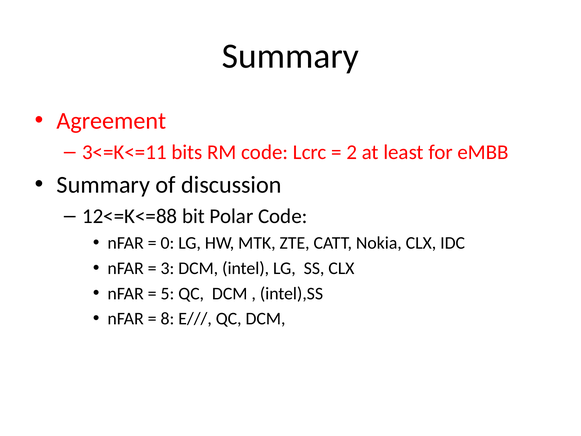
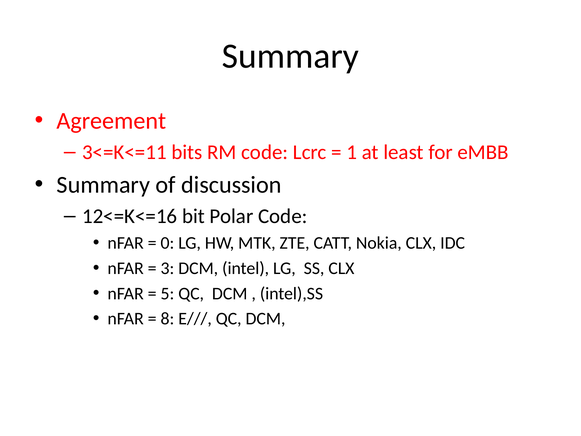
2: 2 -> 1 (352, 152)
12<=K<=88: 12<=K<=88 -> 12<=K<=16 (130, 216)
